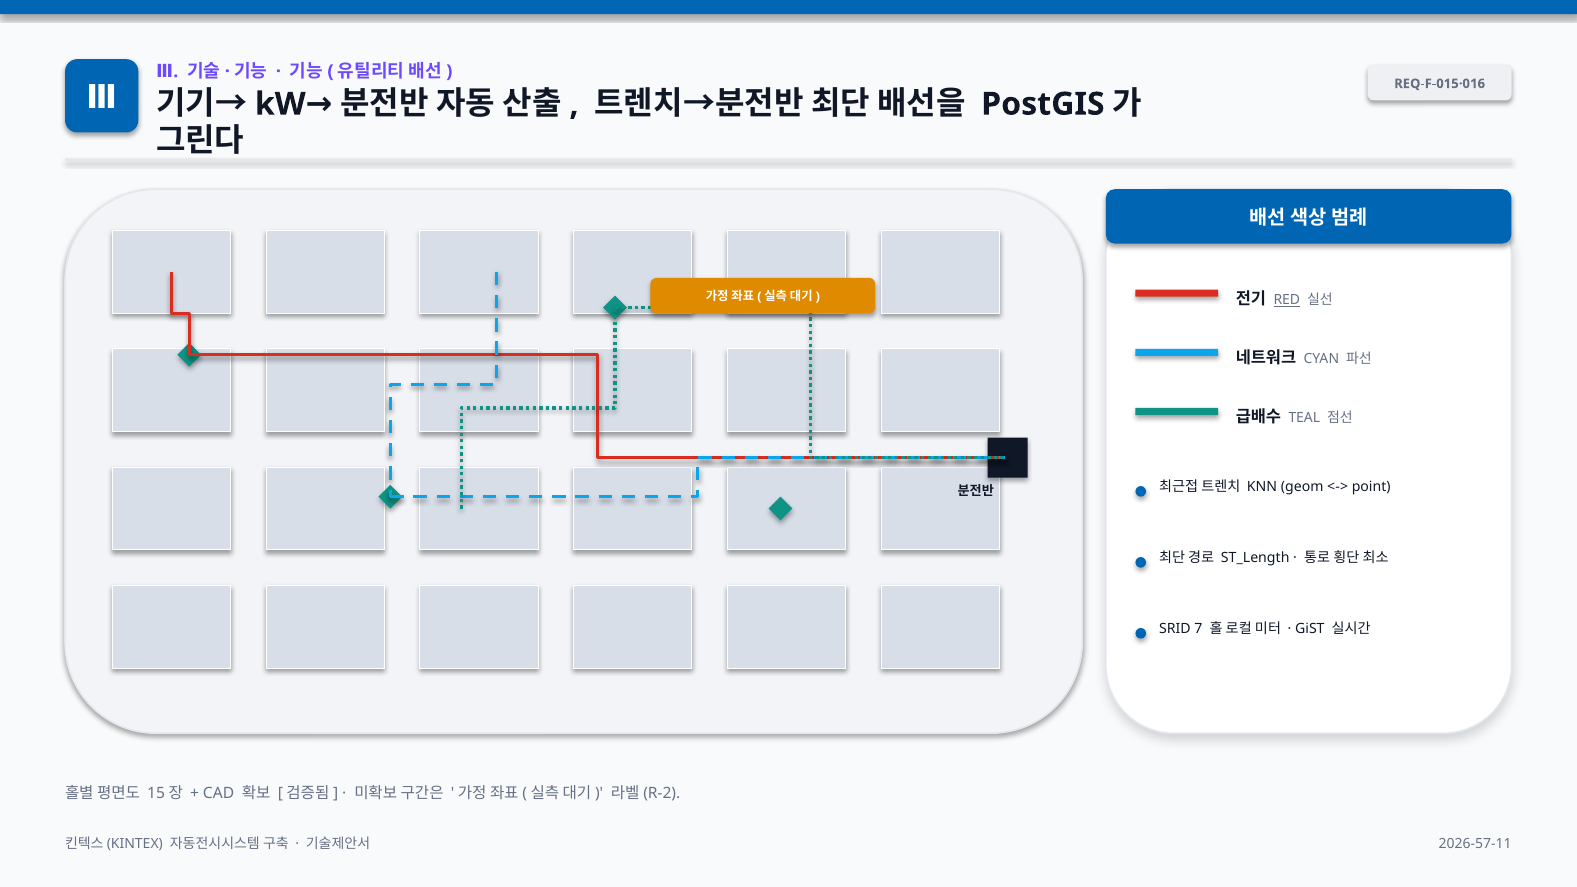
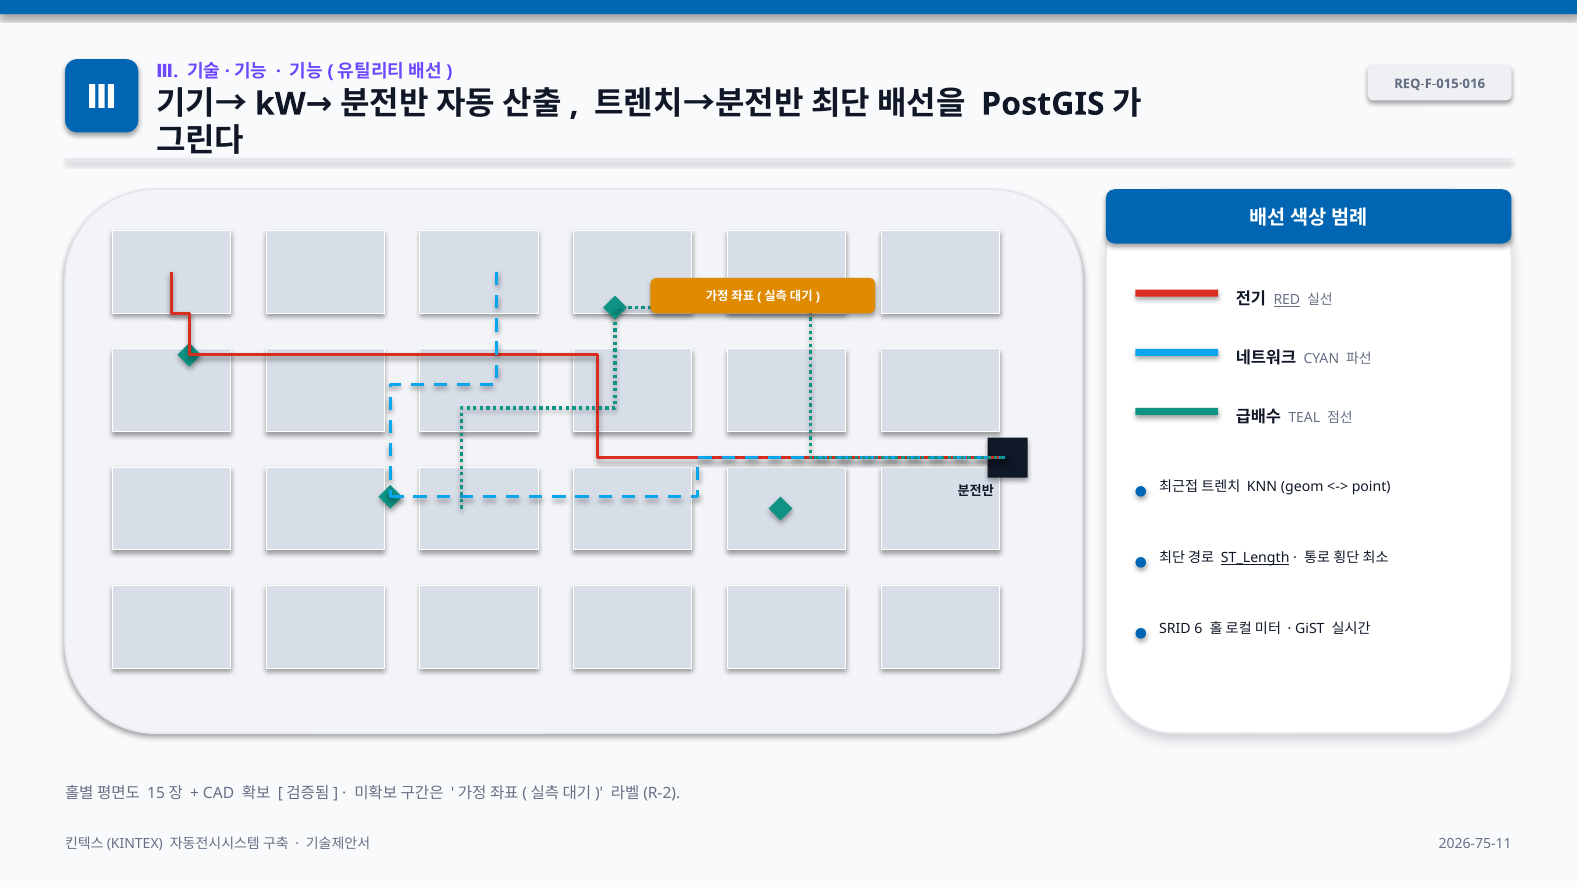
ST_Length underline: none -> present (1255, 558)
7: 7 -> 6 (1199, 629)
2026-57-11: 2026-57-11 -> 2026-75-11 (1475, 844)
